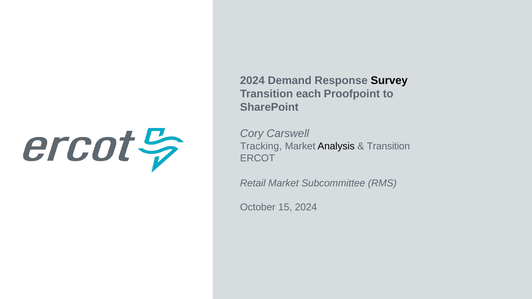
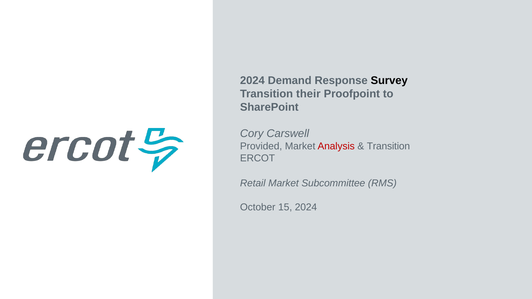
each: each -> their (308, 94)
Tracking: Tracking -> Provided (261, 146)
Analysis colour: black -> red (336, 146)
